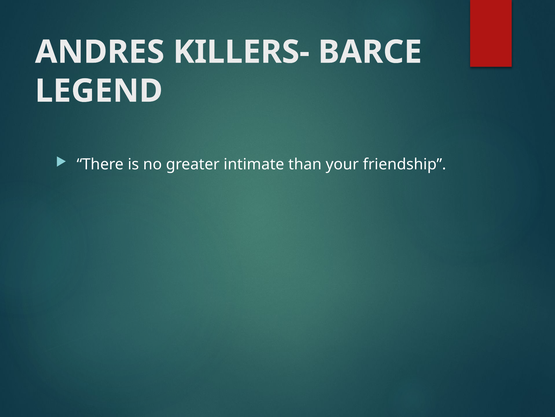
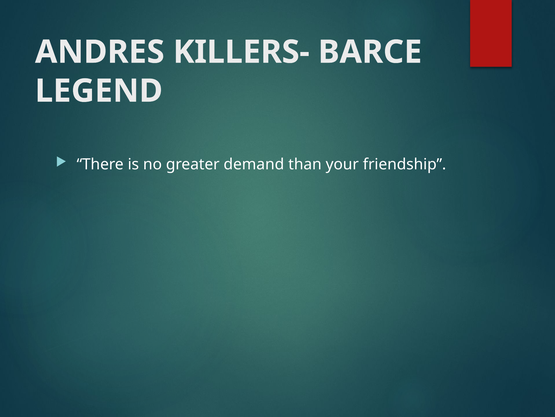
intimate: intimate -> demand (254, 164)
